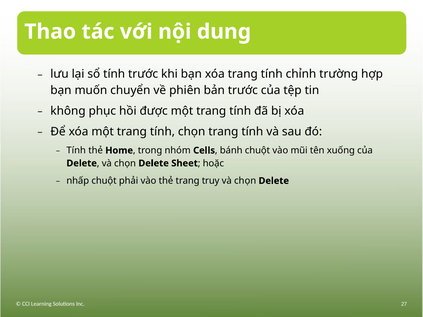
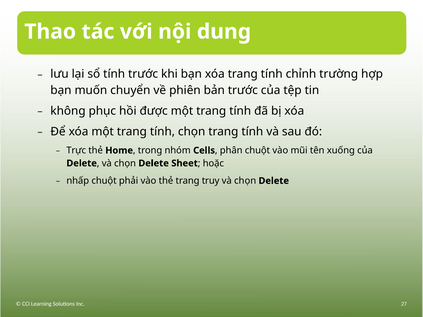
Tính: Tính -> Trực (76, 151)
bánh: bánh -> phân (231, 151)
